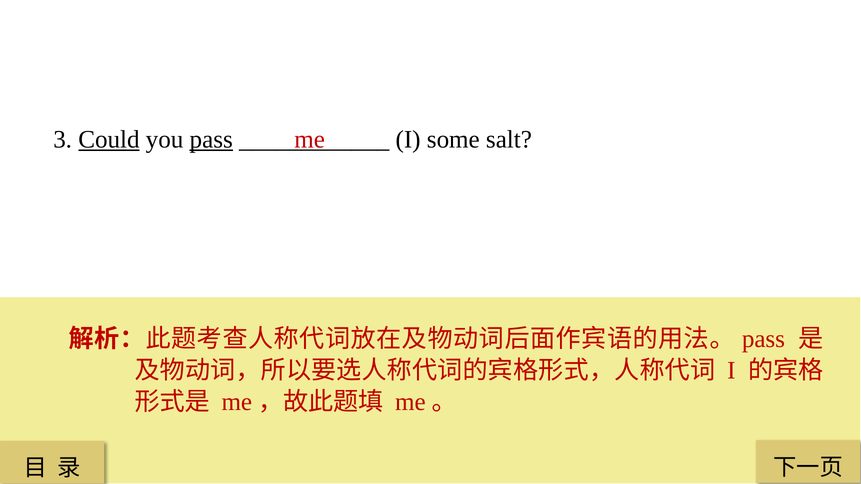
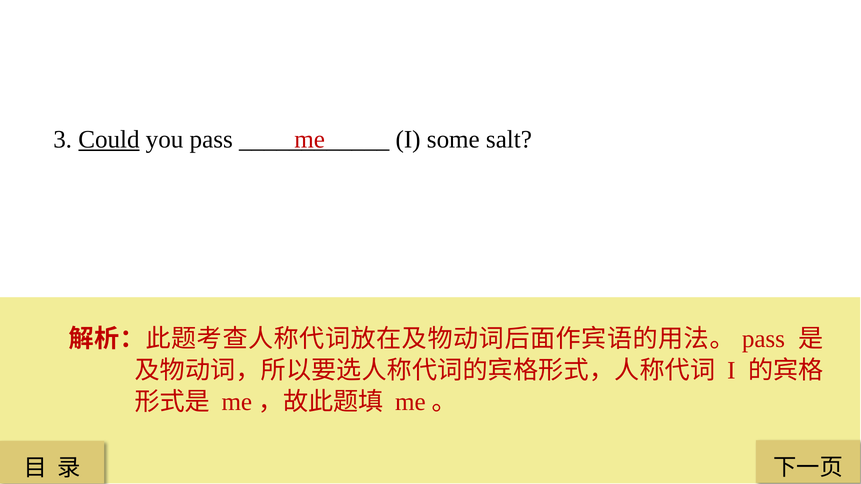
pass underline: present -> none (211, 139)
